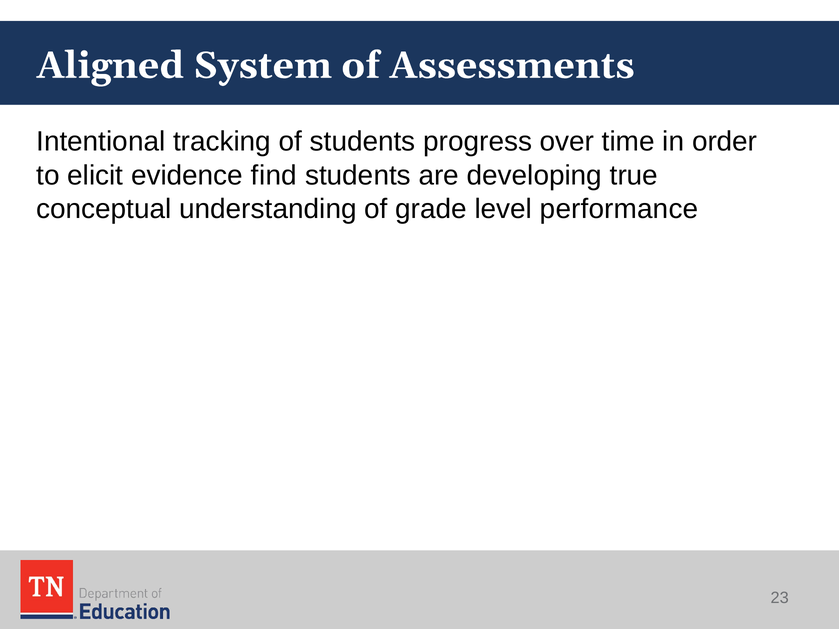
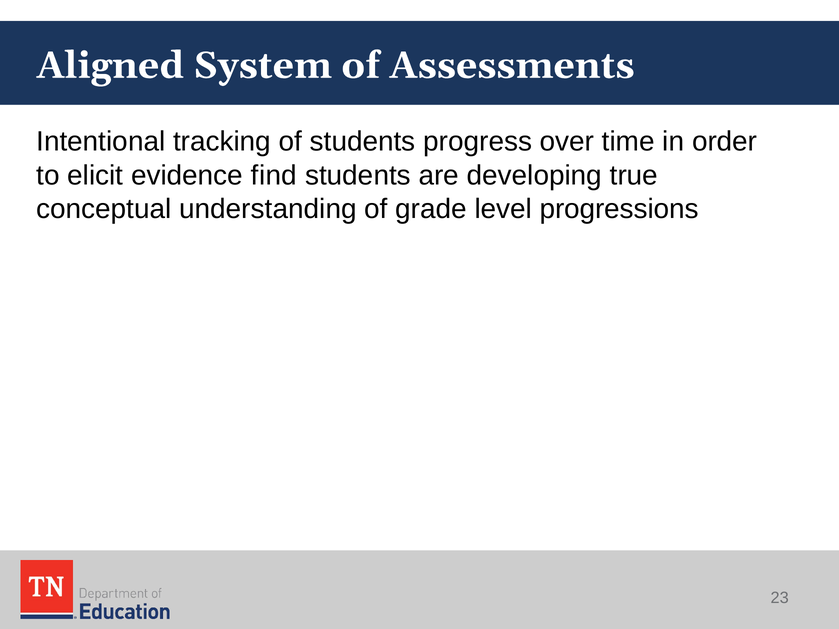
performance: performance -> progressions (619, 209)
